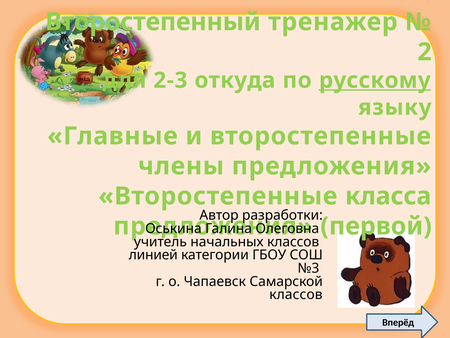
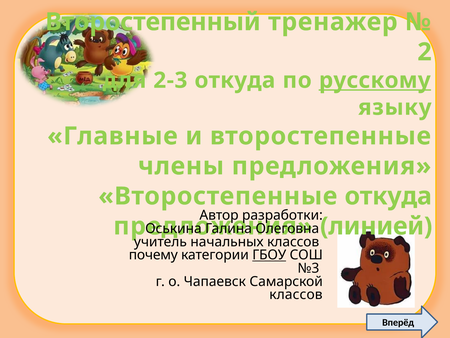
класса: класса -> откуда (388, 196)
первой: первой -> линией (376, 226)
линией: линией -> почему (153, 255)
ГБОУ underline: none -> present (269, 255)
